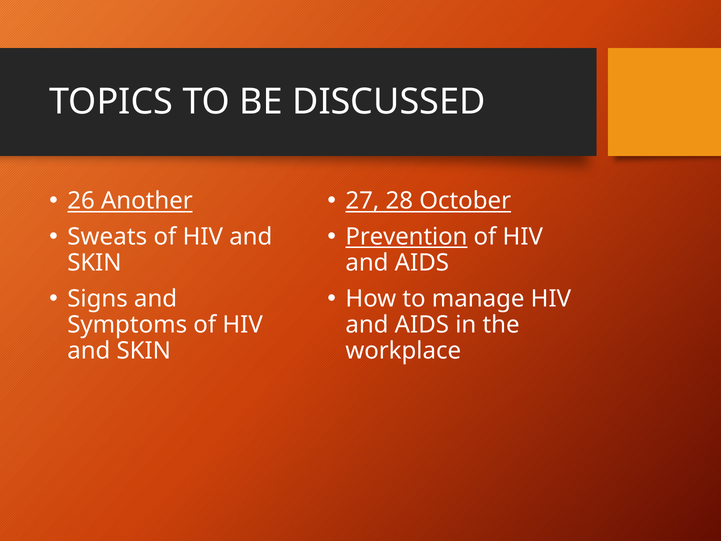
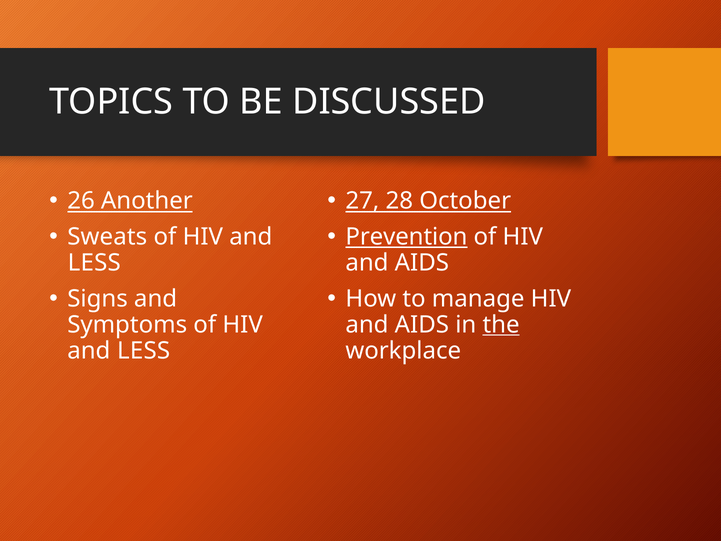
SKIN: SKIN -> LESS (94, 263)
the underline: none -> present (501, 325)
SKIN: SKIN -> LESS (144, 350)
